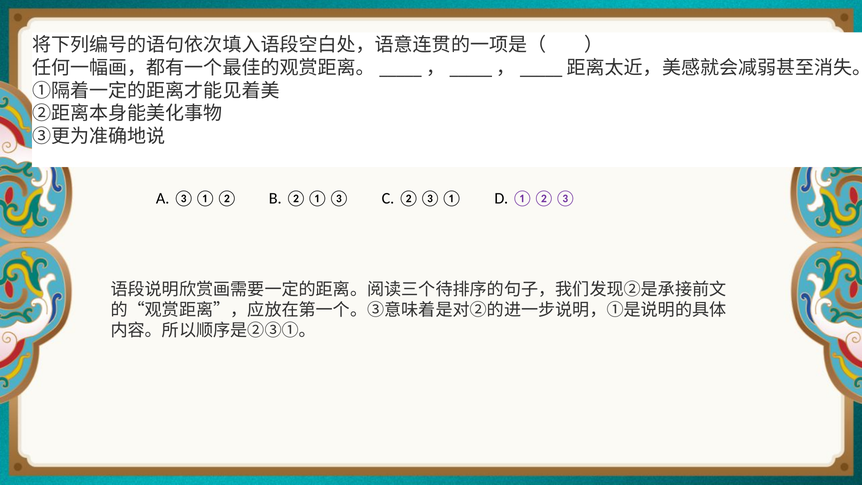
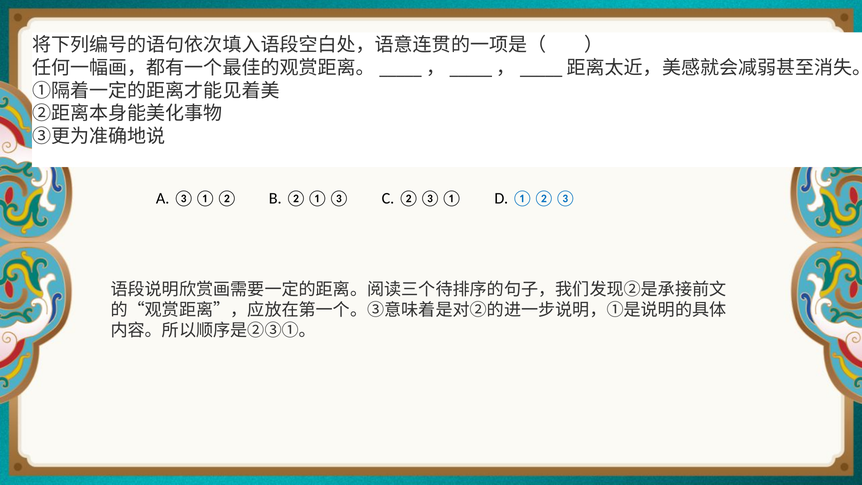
①②③ colour: purple -> blue (544, 199)
